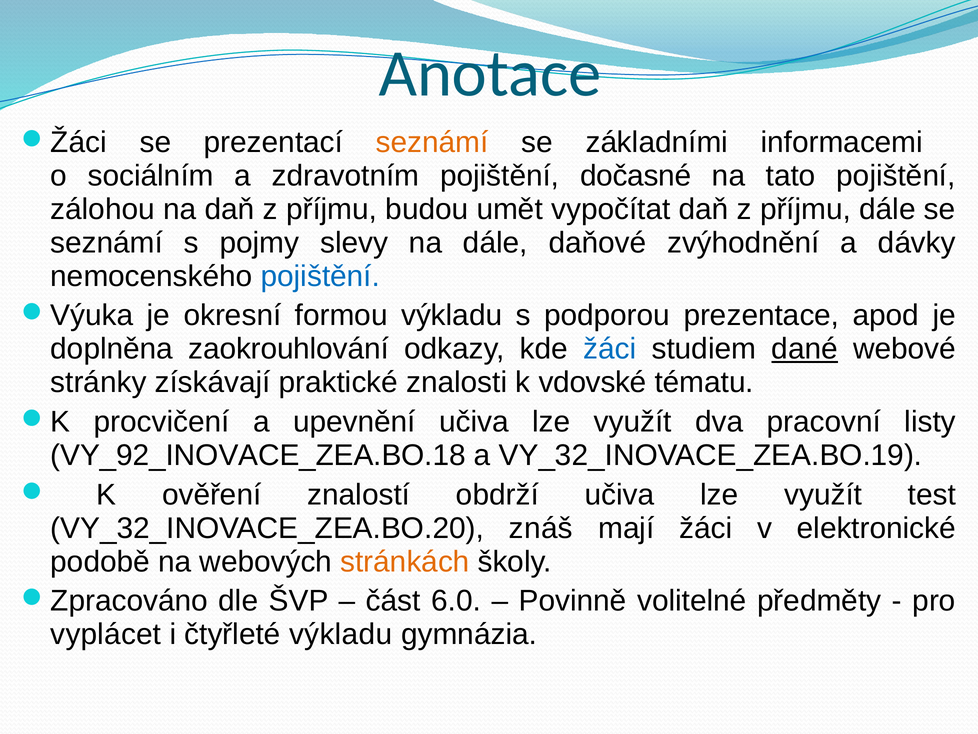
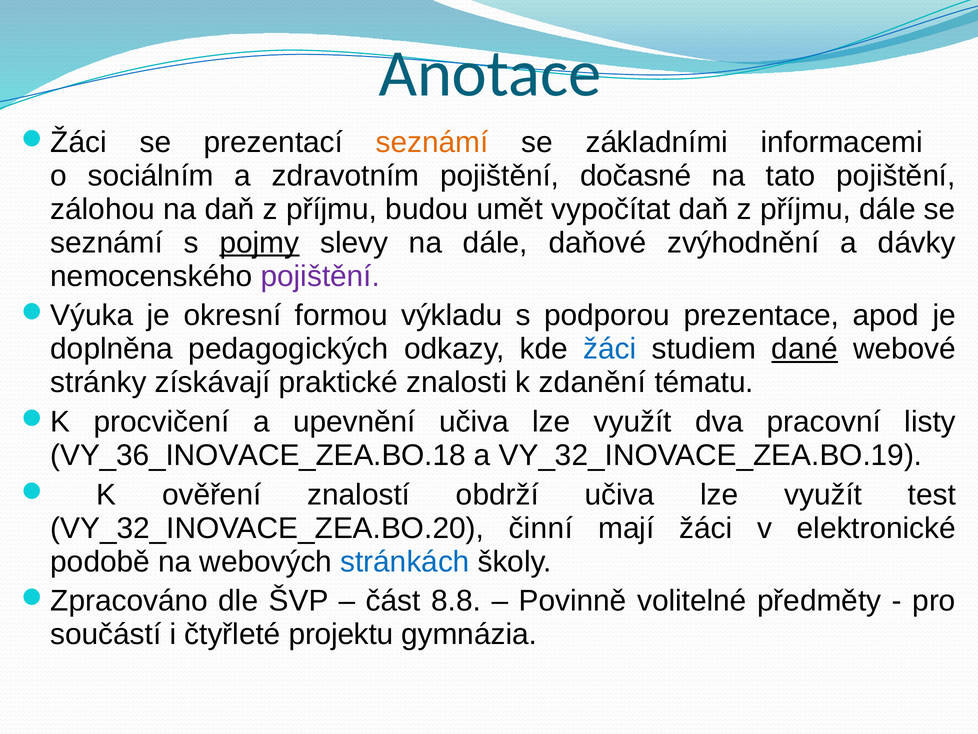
pojmy underline: none -> present (259, 243)
pojištění colour: blue -> purple (320, 276)
zaokrouhlování: zaokrouhlování -> pedagogických (288, 349)
vdovské: vdovské -> zdanění (592, 382)
VY_92_INOVACE_ZEA.BO.18: VY_92_INOVACE_ZEA.BO.18 -> VY_36_INOVACE_ZEA.BO.18 (258, 455)
znáš: znáš -> činní (541, 528)
stránkách colour: orange -> blue (405, 561)
6.0: 6.0 -> 8.8 (456, 601)
vyplácet: vyplácet -> součástí (106, 634)
čtyřleté výkladu: výkladu -> projektu (341, 634)
